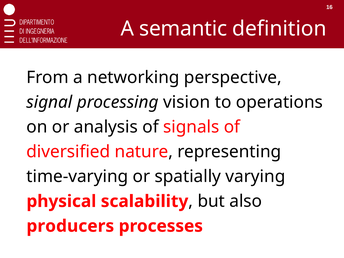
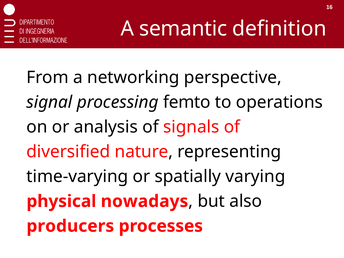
vision: vision -> femto (187, 102)
scalability: scalability -> nowadays (145, 201)
